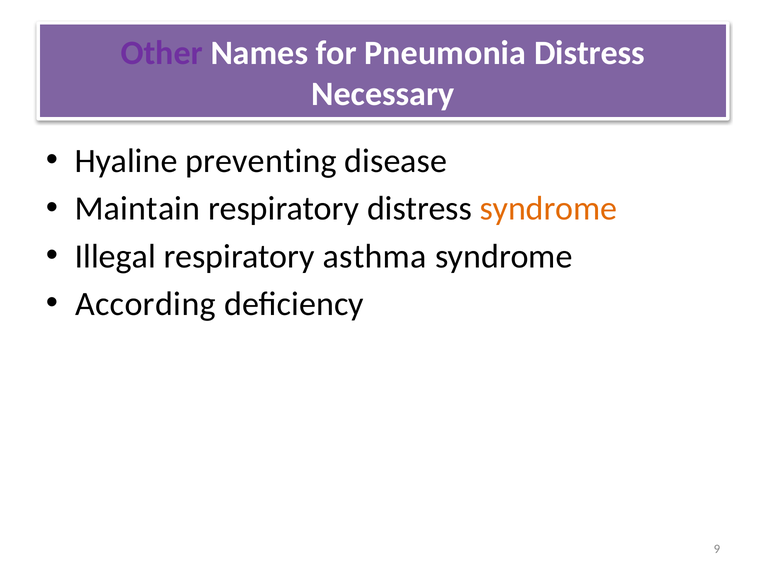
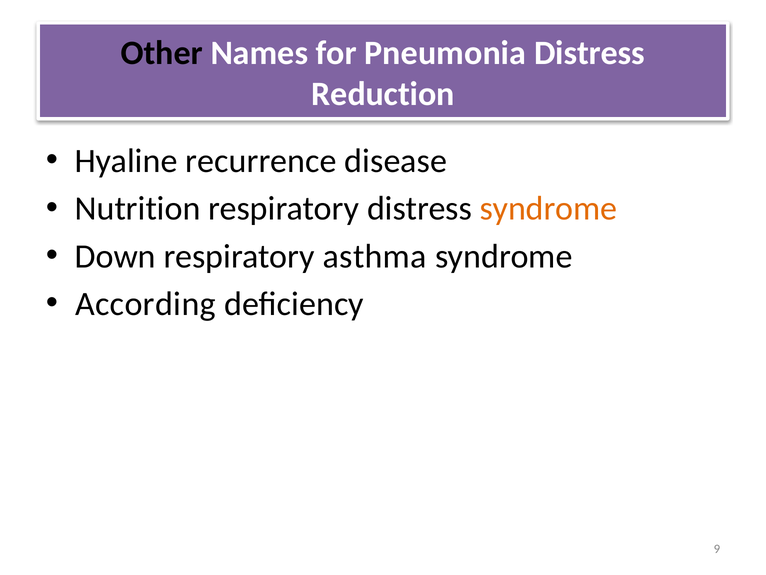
Other colour: purple -> black (162, 53)
Necessary: Necessary -> Reduction (383, 94)
preventing: preventing -> recurrence (261, 161)
Maintain: Maintain -> Nutrition (138, 208)
Illegal: Illegal -> Down (115, 256)
